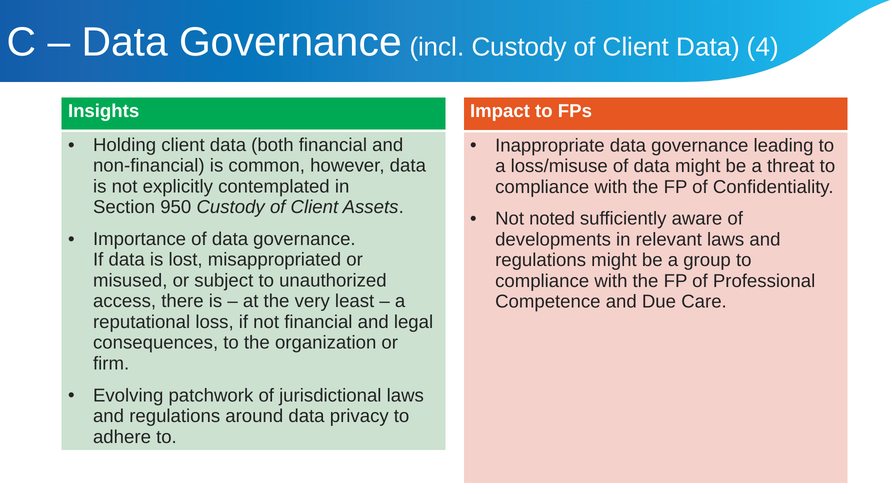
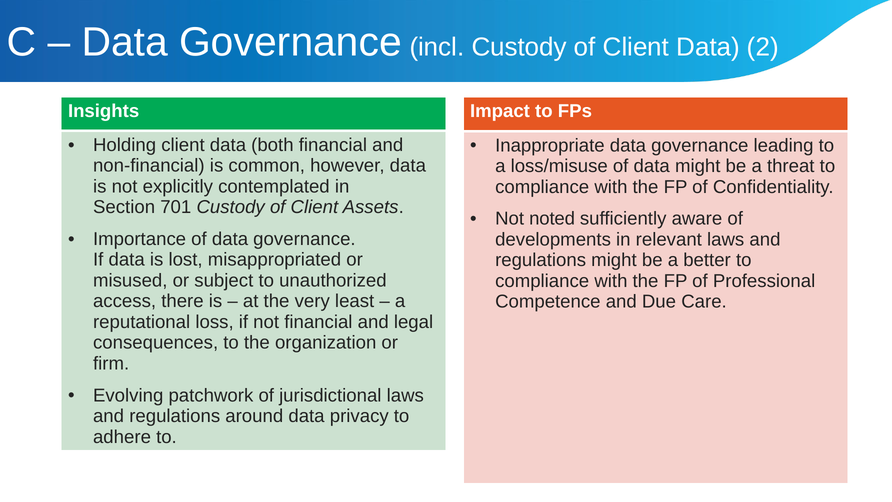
4: 4 -> 2 (763, 47)
950: 950 -> 701 (176, 207)
group: group -> better (707, 260)
